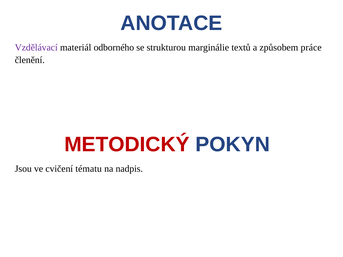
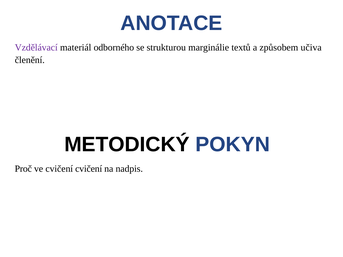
práce: práce -> učiva (311, 48)
METODICKÝ colour: red -> black (127, 145)
Jsou: Jsou -> Proč (23, 169)
cvičení tématu: tématu -> cvičení (89, 169)
